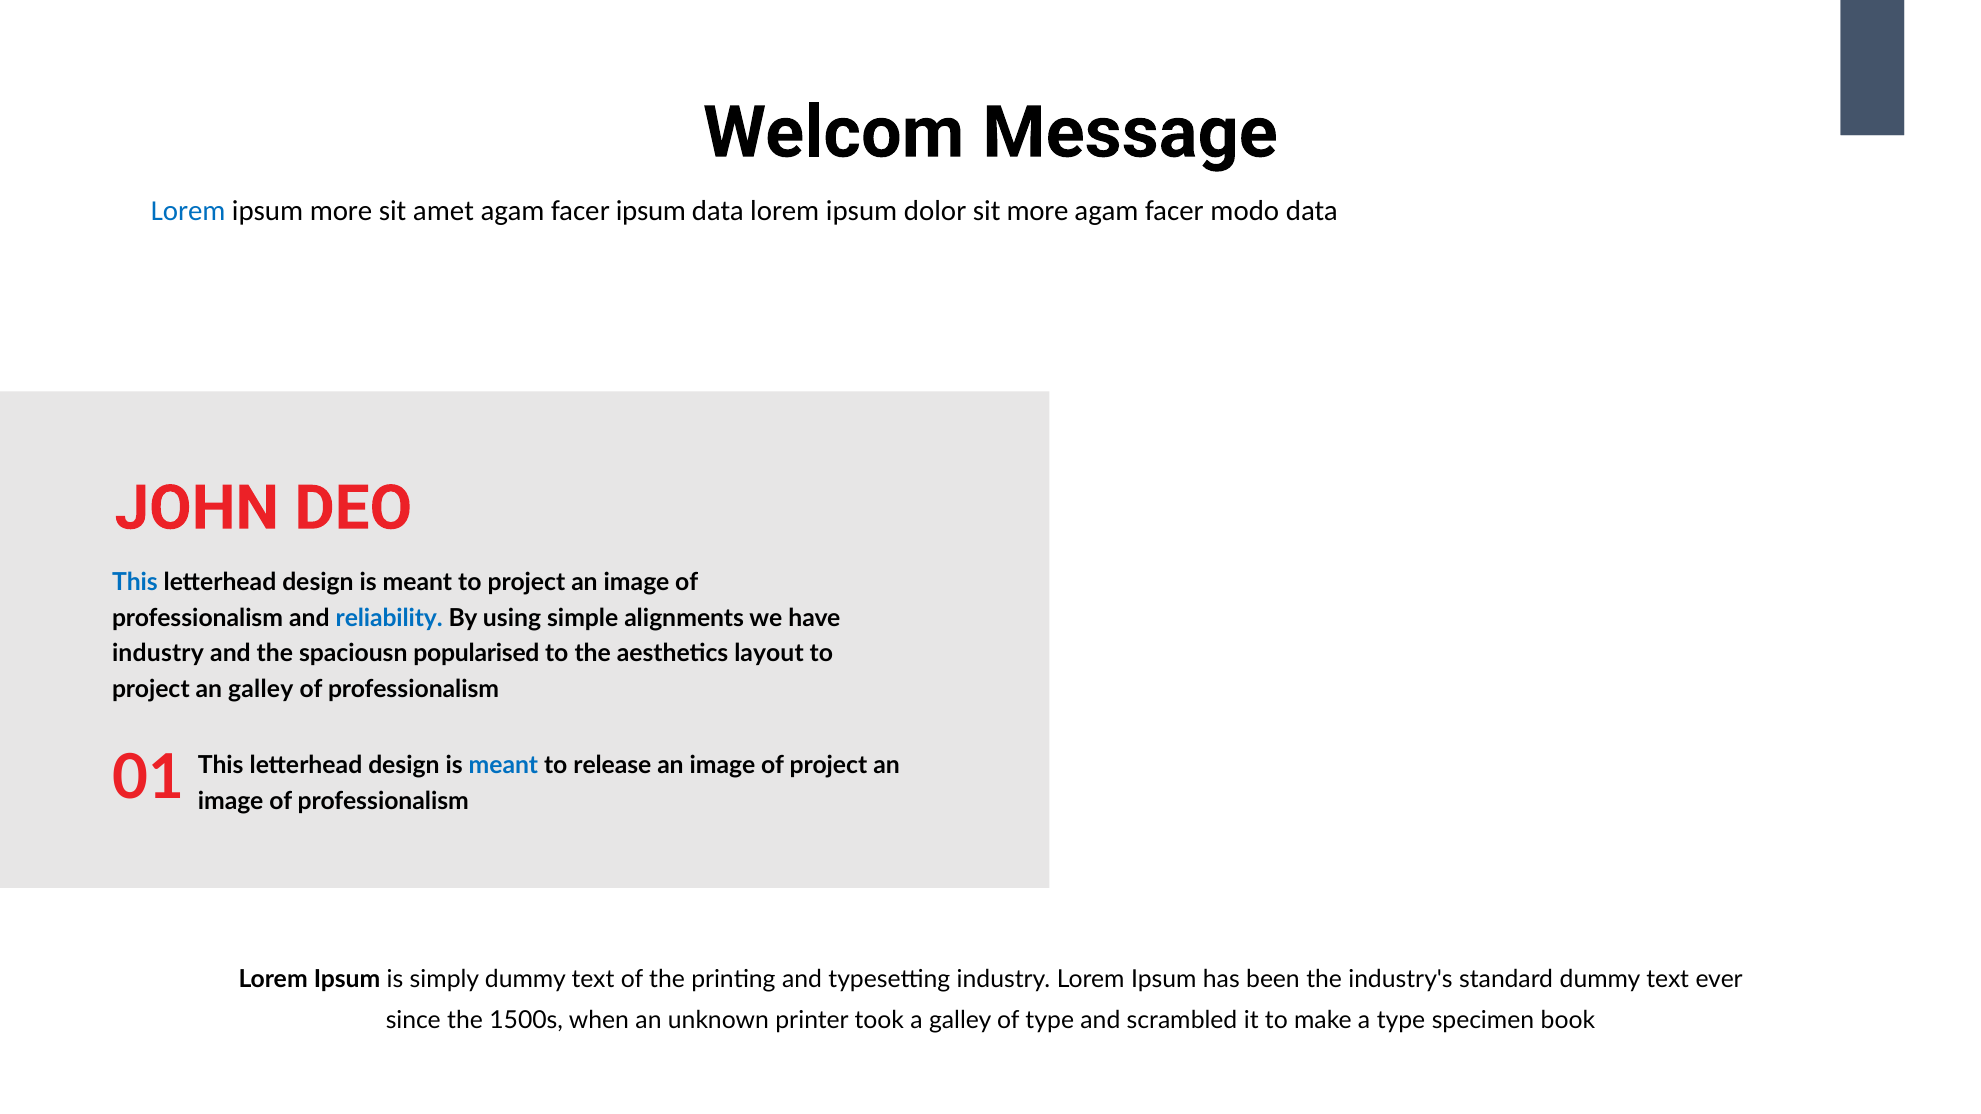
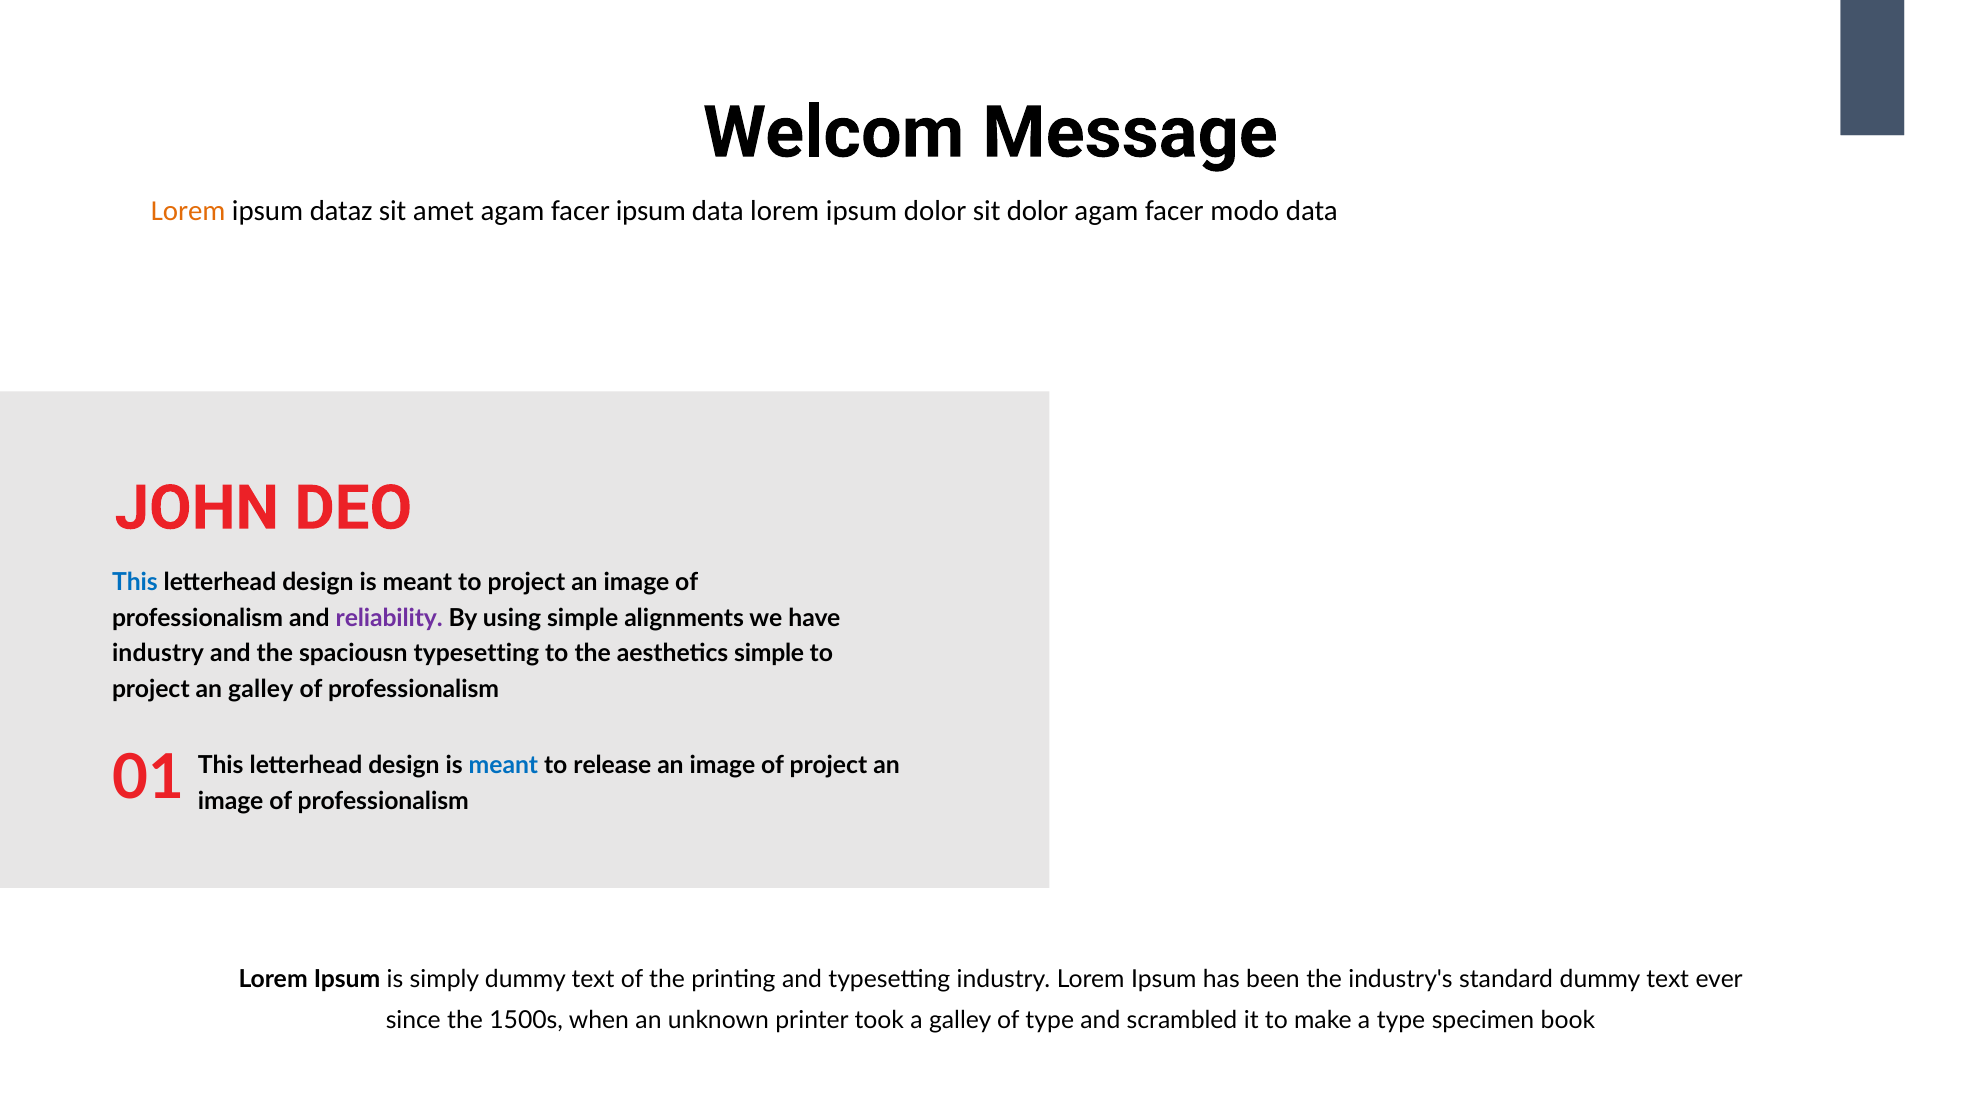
Lorem colour: blue -> orange (188, 211)
ipsum more: more -> dataz (341, 211)
sit more: more -> dolor (1038, 211)
reliability colour: blue -> purple (389, 618)
spaciousn popularised: popularised -> typesetting (476, 654)
aesthetics layout: layout -> simple (769, 654)
